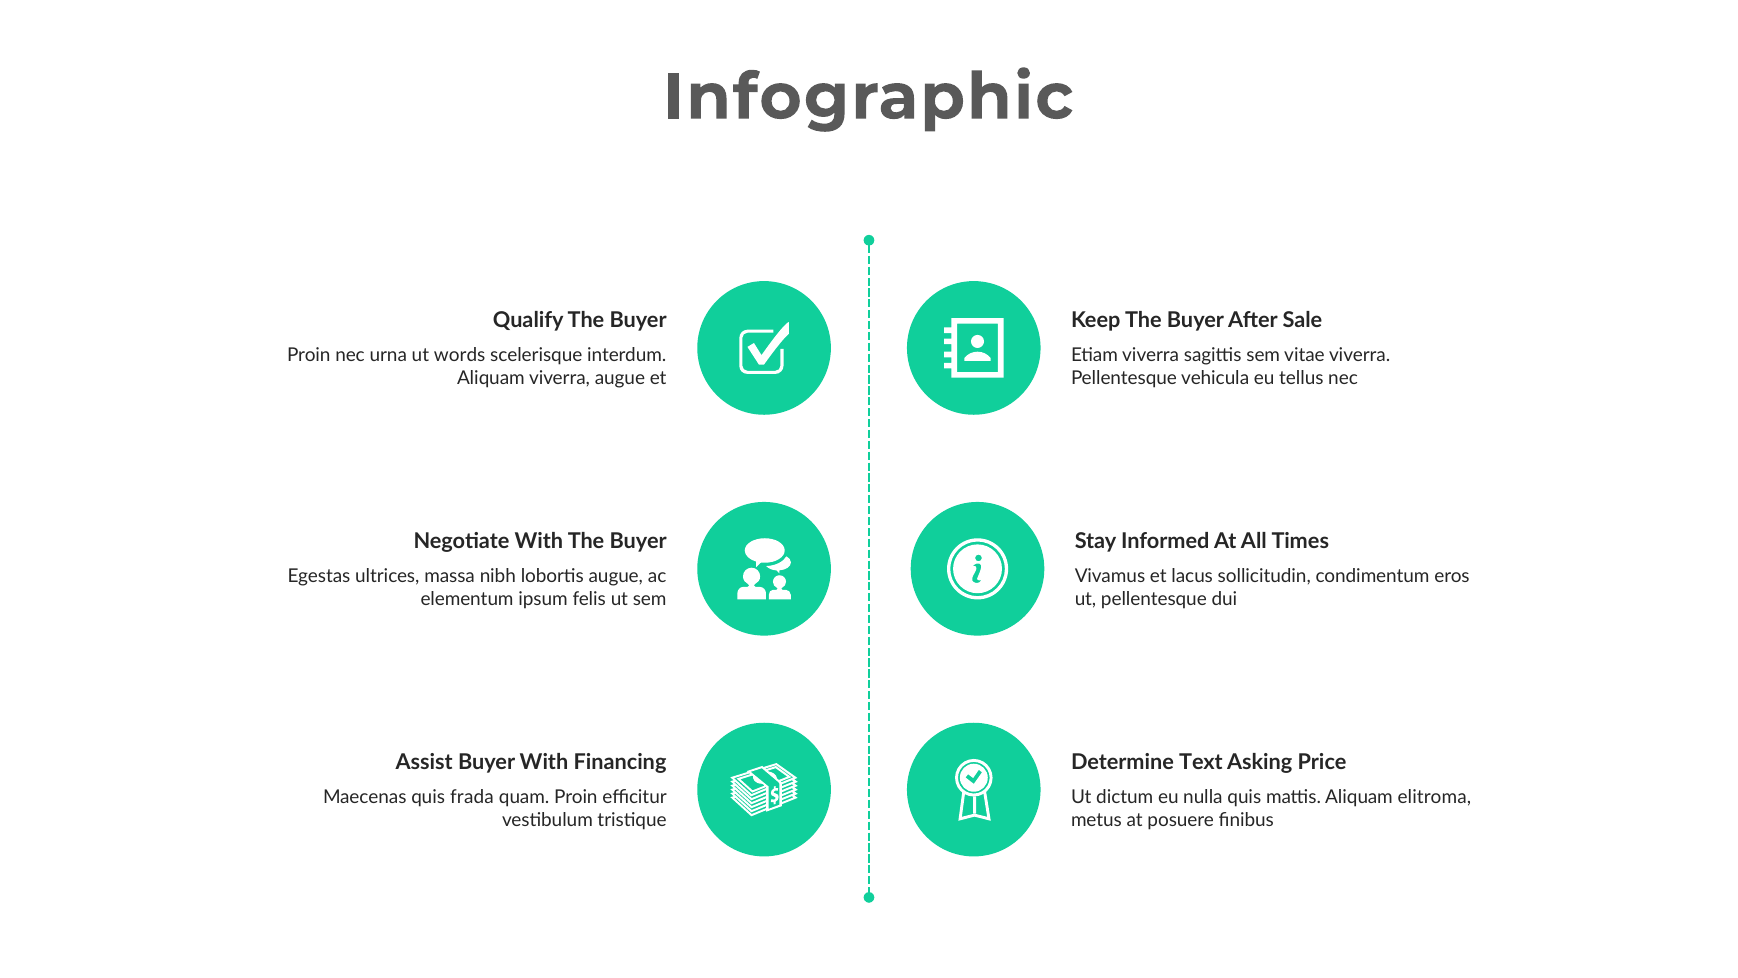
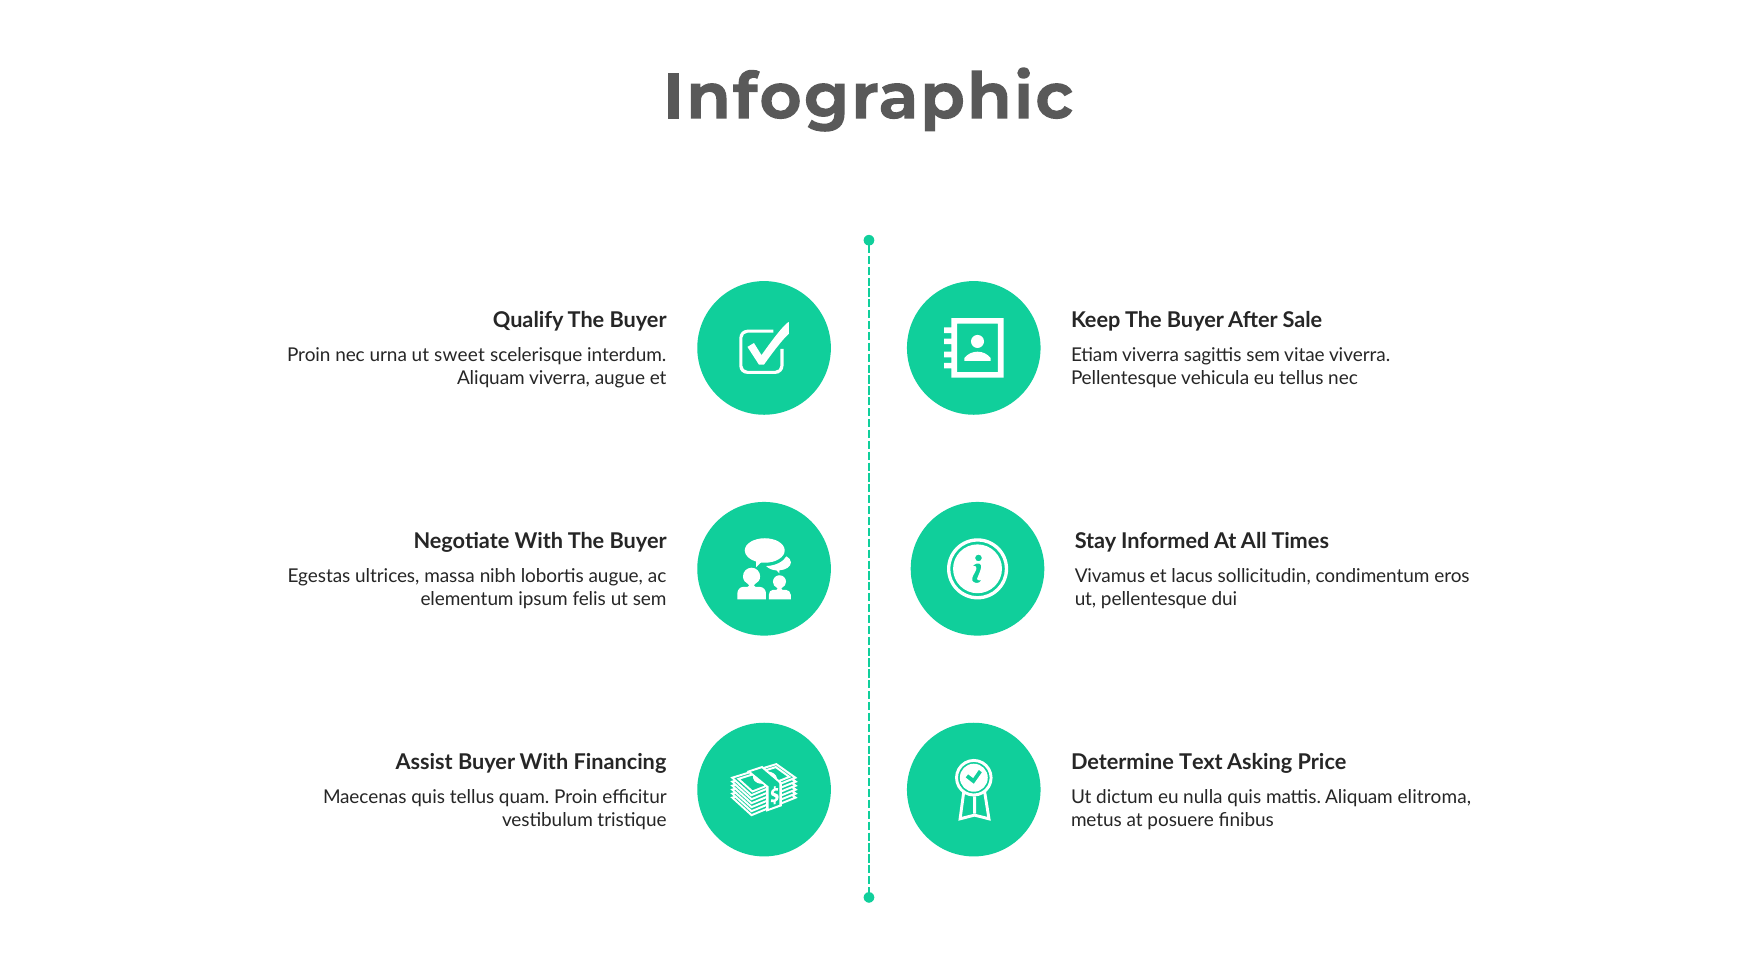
words: words -> sweet (460, 355)
quis frada: frada -> tellus (472, 797)
